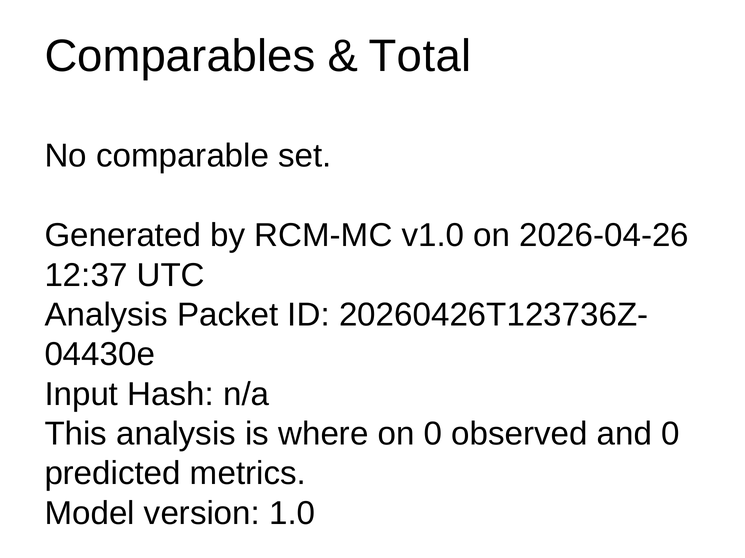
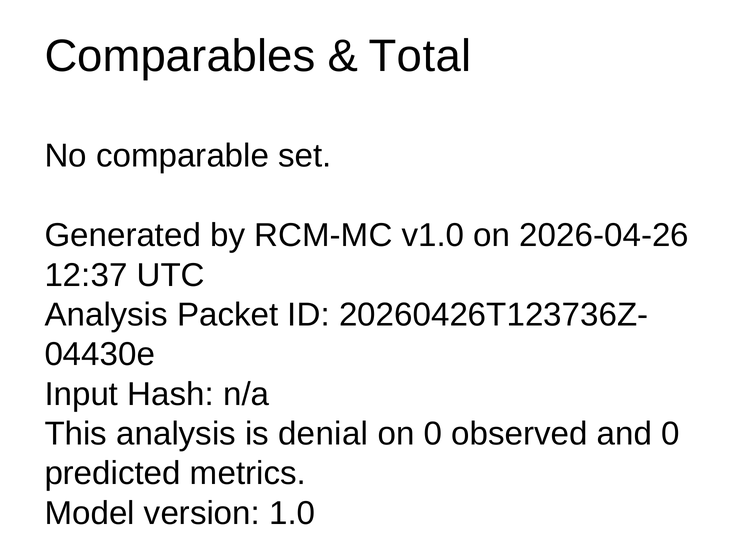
where: where -> denial (323, 434)
